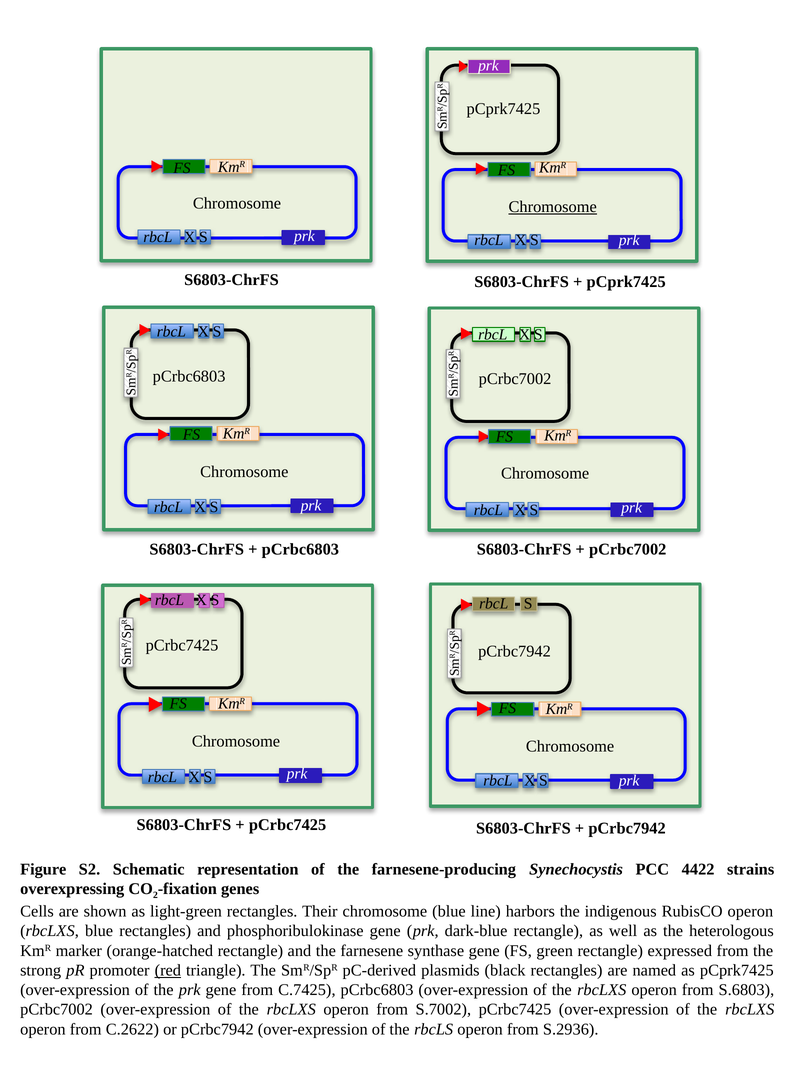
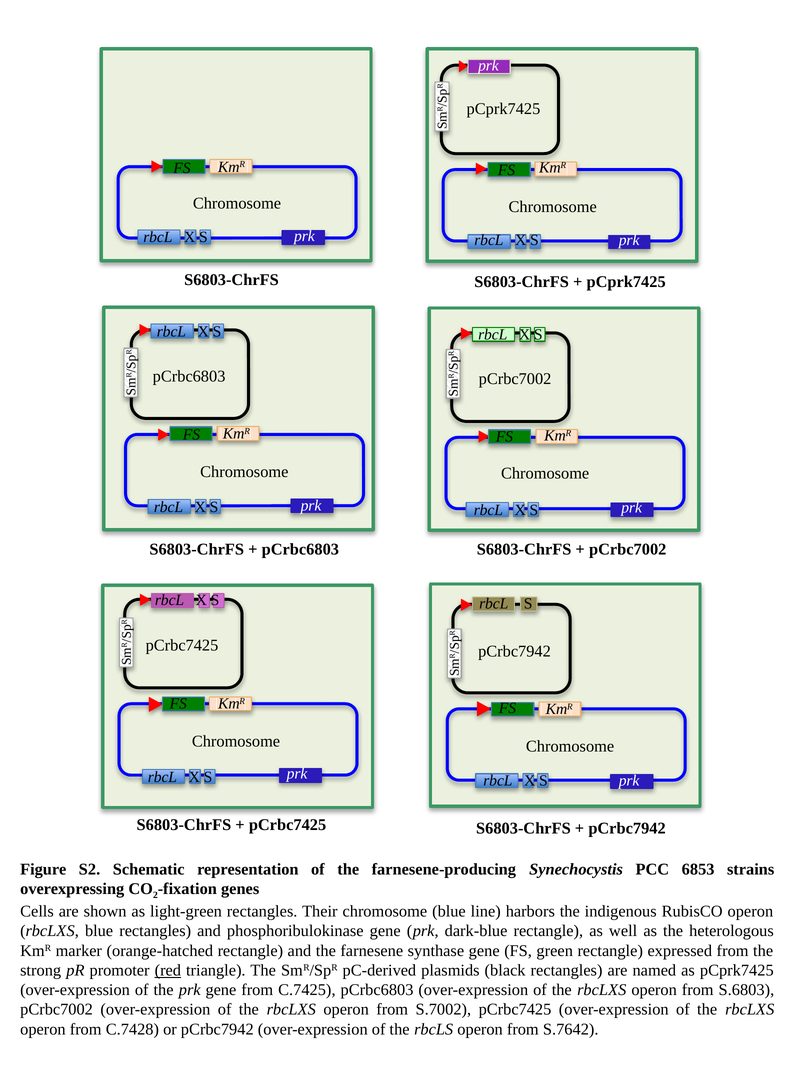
Chromosome underline: present -> none (553, 207)
4422: 4422 -> 6853 (698, 869)
C.2622: C.2622 -> C.7428 (132, 1029)
S.2936: S.2936 -> S.7642 (571, 1029)
